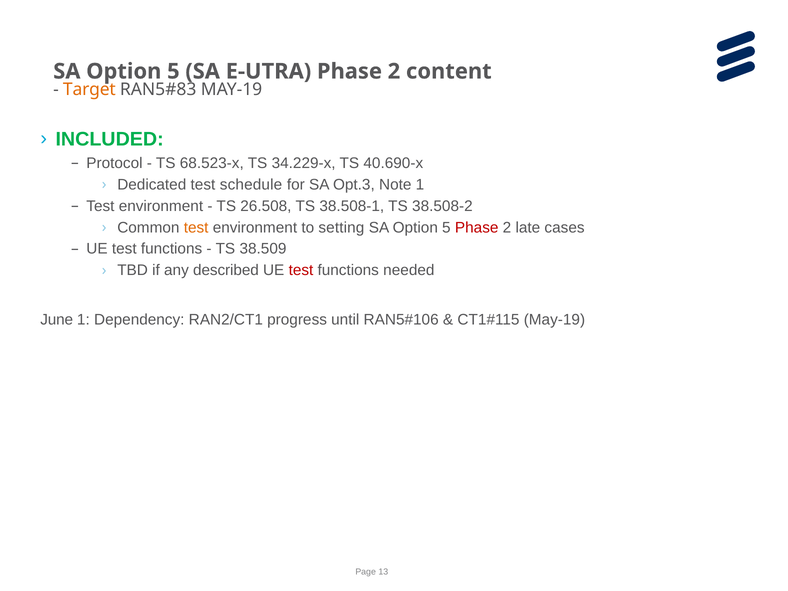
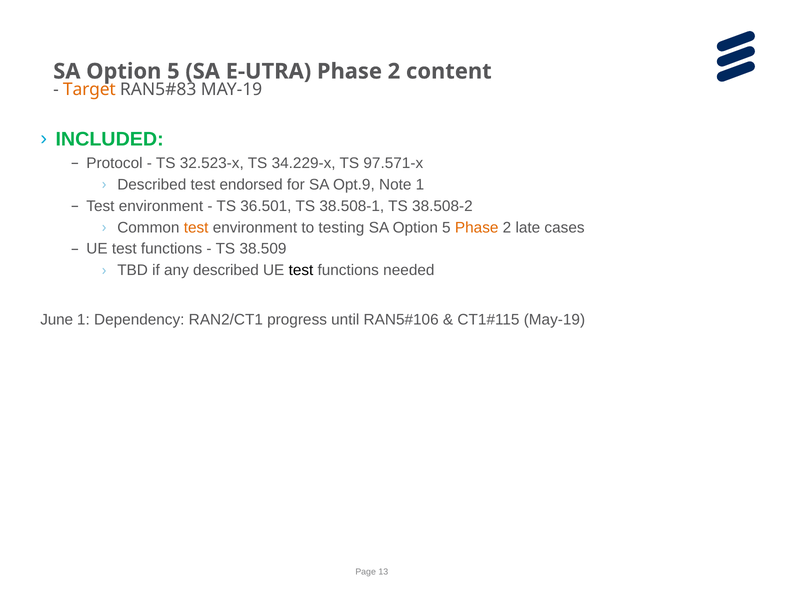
68.523-x: 68.523-x -> 32.523-x (212, 163)
40.690-x: 40.690-x -> 97.571-x (393, 163)
Dedicated: Dedicated -> Described (152, 185)
schedule: schedule -> endorsed (251, 185)
Opt.3: Opt.3 -> Opt.9 (354, 185)
26.508: 26.508 -> 36.501 (266, 206)
setting: setting -> testing (341, 227)
Phase colour: red -> orange (477, 227)
test colour: red -> black (301, 270)
